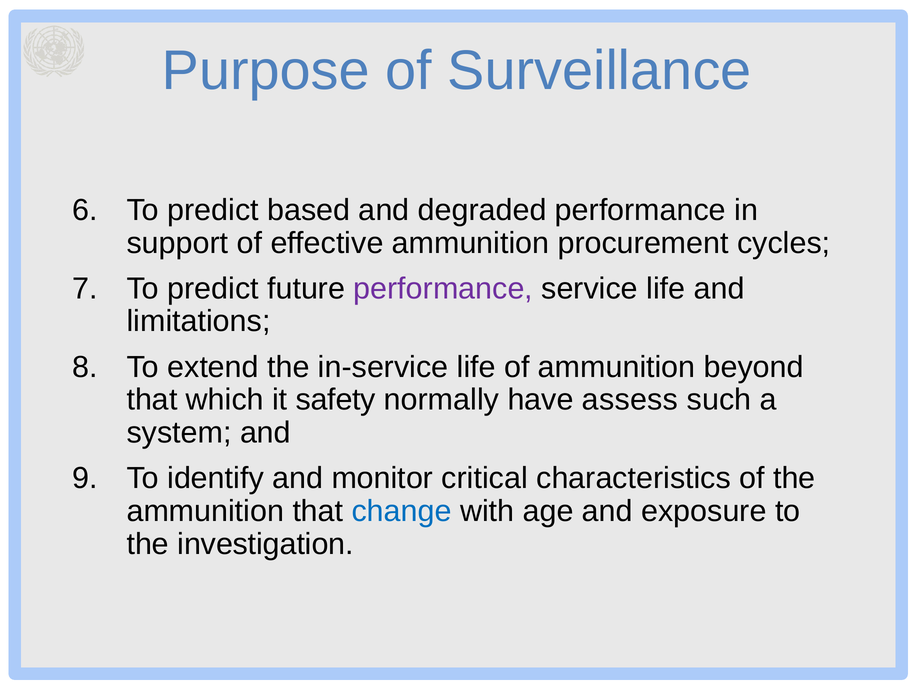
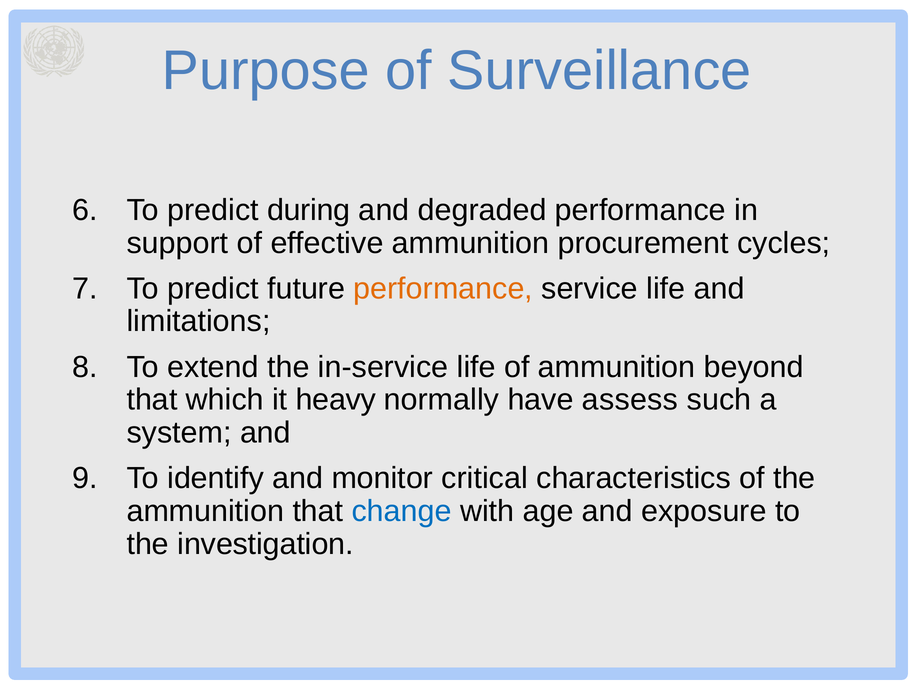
based: based -> during (309, 210)
performance colour: purple -> orange (443, 289)
safety: safety -> heavy (336, 400)
